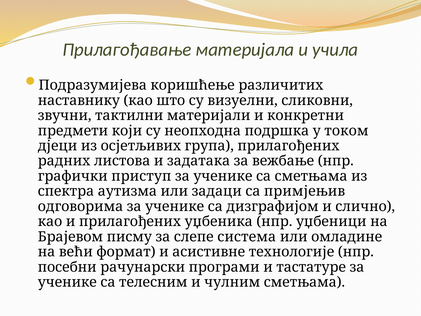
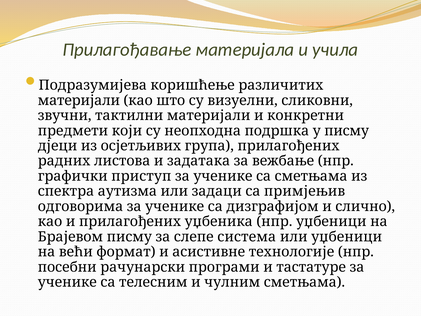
наставнику: наставнику -> материјали (79, 100)
у током: током -> писму (347, 131)
или омладине: омладине -> уџбеници (347, 237)
